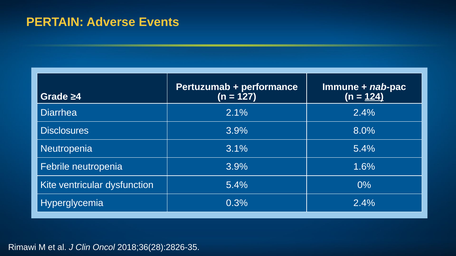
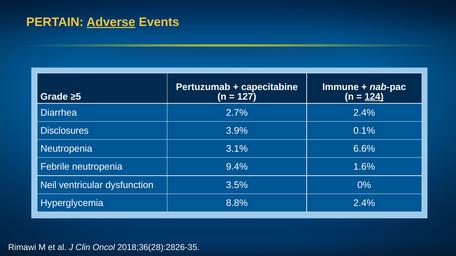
Adverse underline: none -> present (111, 22)
performance: performance -> capecitabine (270, 87)
≥4: ≥4 -> ≥5 (76, 97)
2.1%: 2.1% -> 2.7% (237, 113)
8.0%: 8.0% -> 0.1% (364, 131)
5.4%: 5.4% -> 6.6% (364, 149)
neutropenia 3.9%: 3.9% -> 9.4% (237, 167)
Kite: Kite -> Neil (48, 185)
dysfunction 5.4%: 5.4% -> 3.5% (237, 185)
0.3%: 0.3% -> 8.8% (237, 203)
